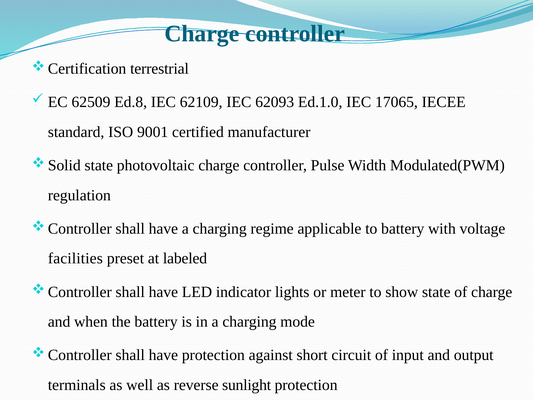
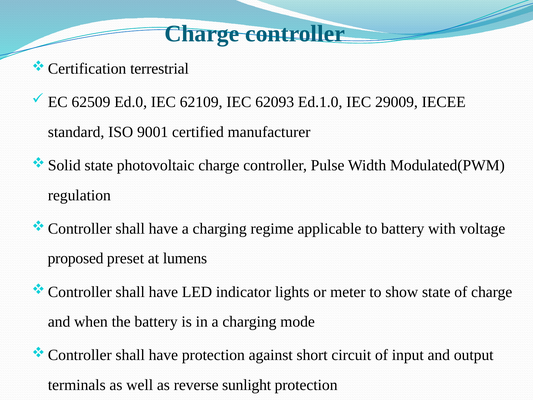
Ed.8: Ed.8 -> Ed.0 (131, 102)
17065: 17065 -> 29009 (397, 102)
facilities: facilities -> proposed (76, 258)
labeled: labeled -> lumens (185, 258)
